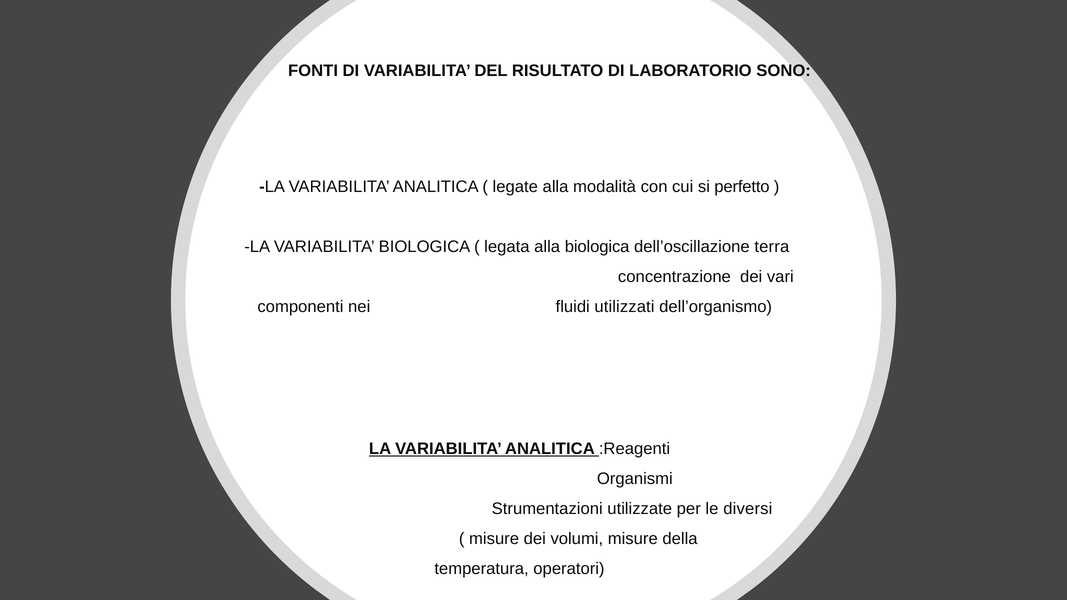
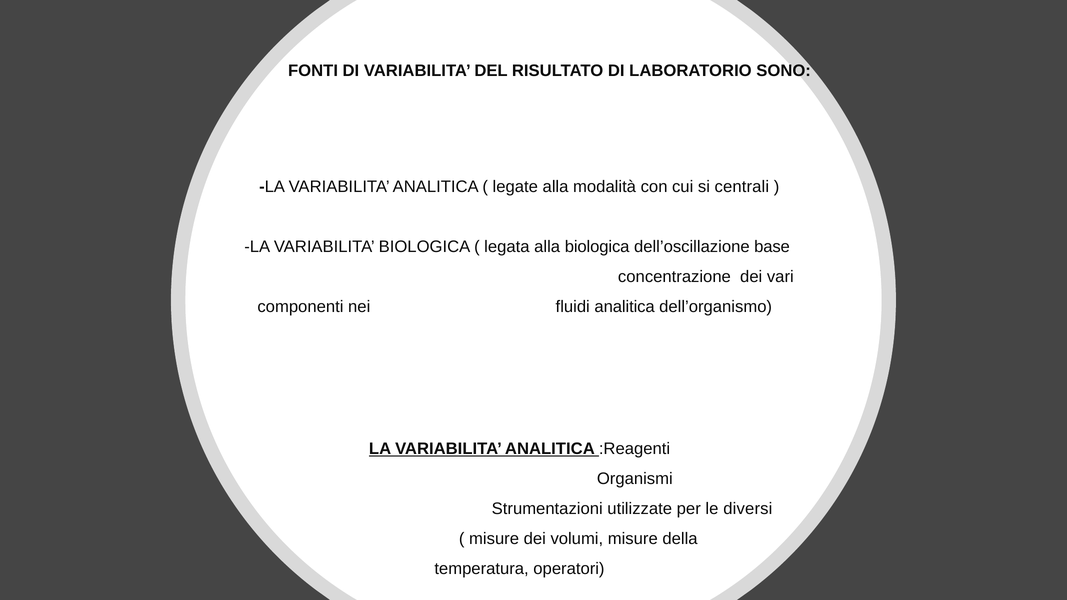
perfetto: perfetto -> centrali (742, 187)
terra: terra -> base (772, 247)
fluidi utilizzati: utilizzati -> analitica (625, 307)
